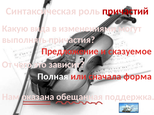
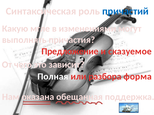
причастий colour: red -> blue (125, 11)
вида: вида -> мгле (40, 29)
сначала: сначала -> разбора (105, 77)
